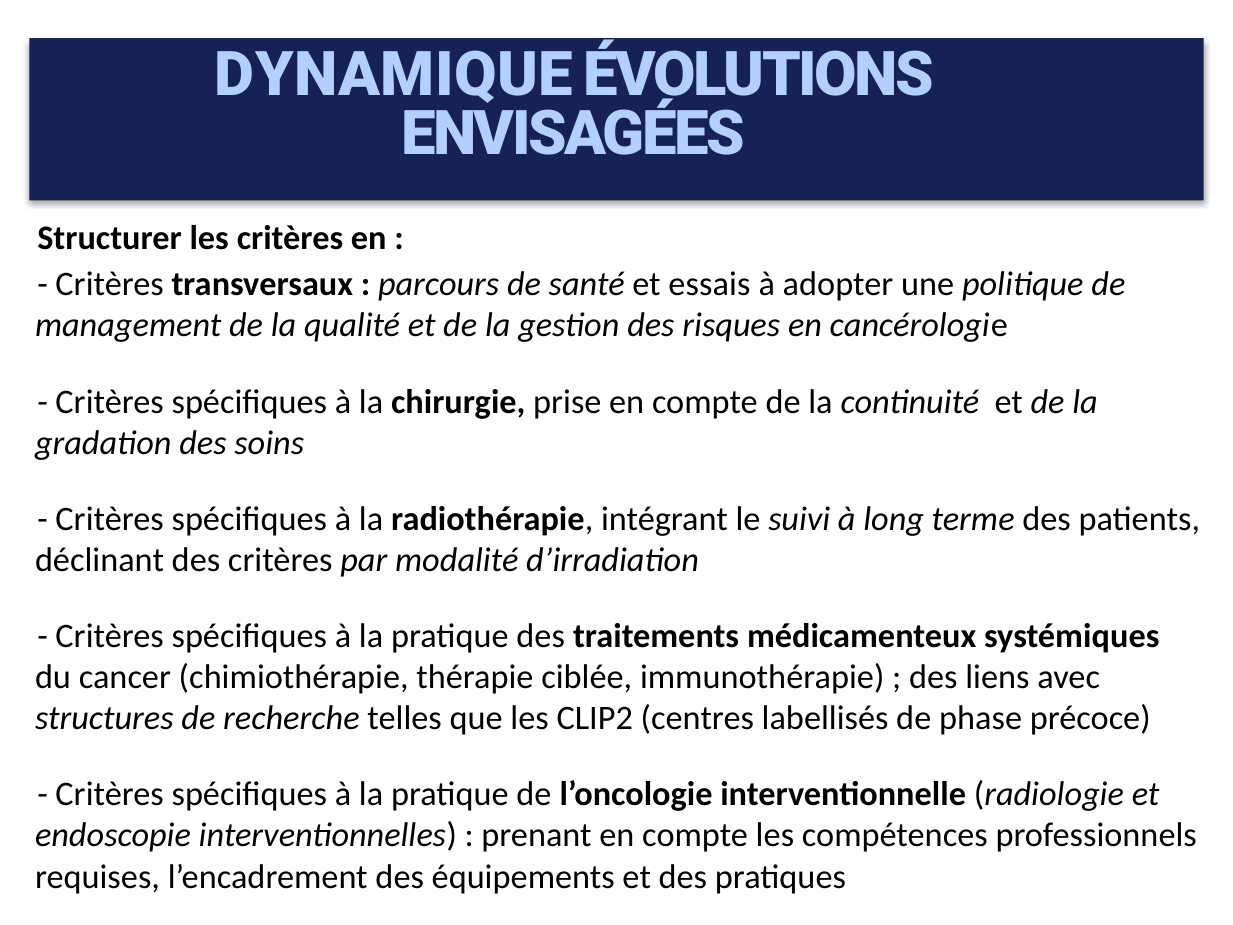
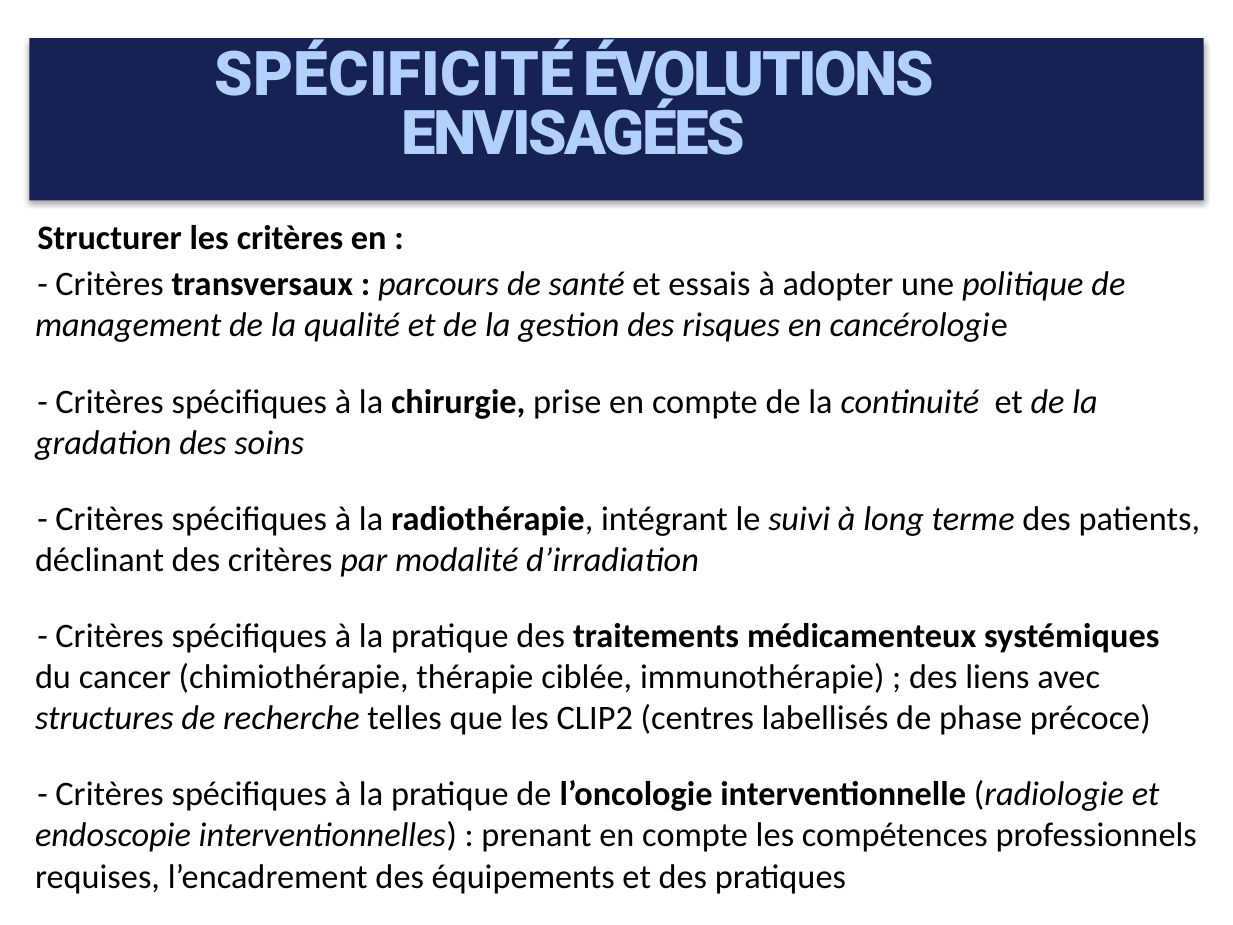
DYNAMIQUE: DYNAMIQUE -> SPÉCIFICITÉ (394, 75)
